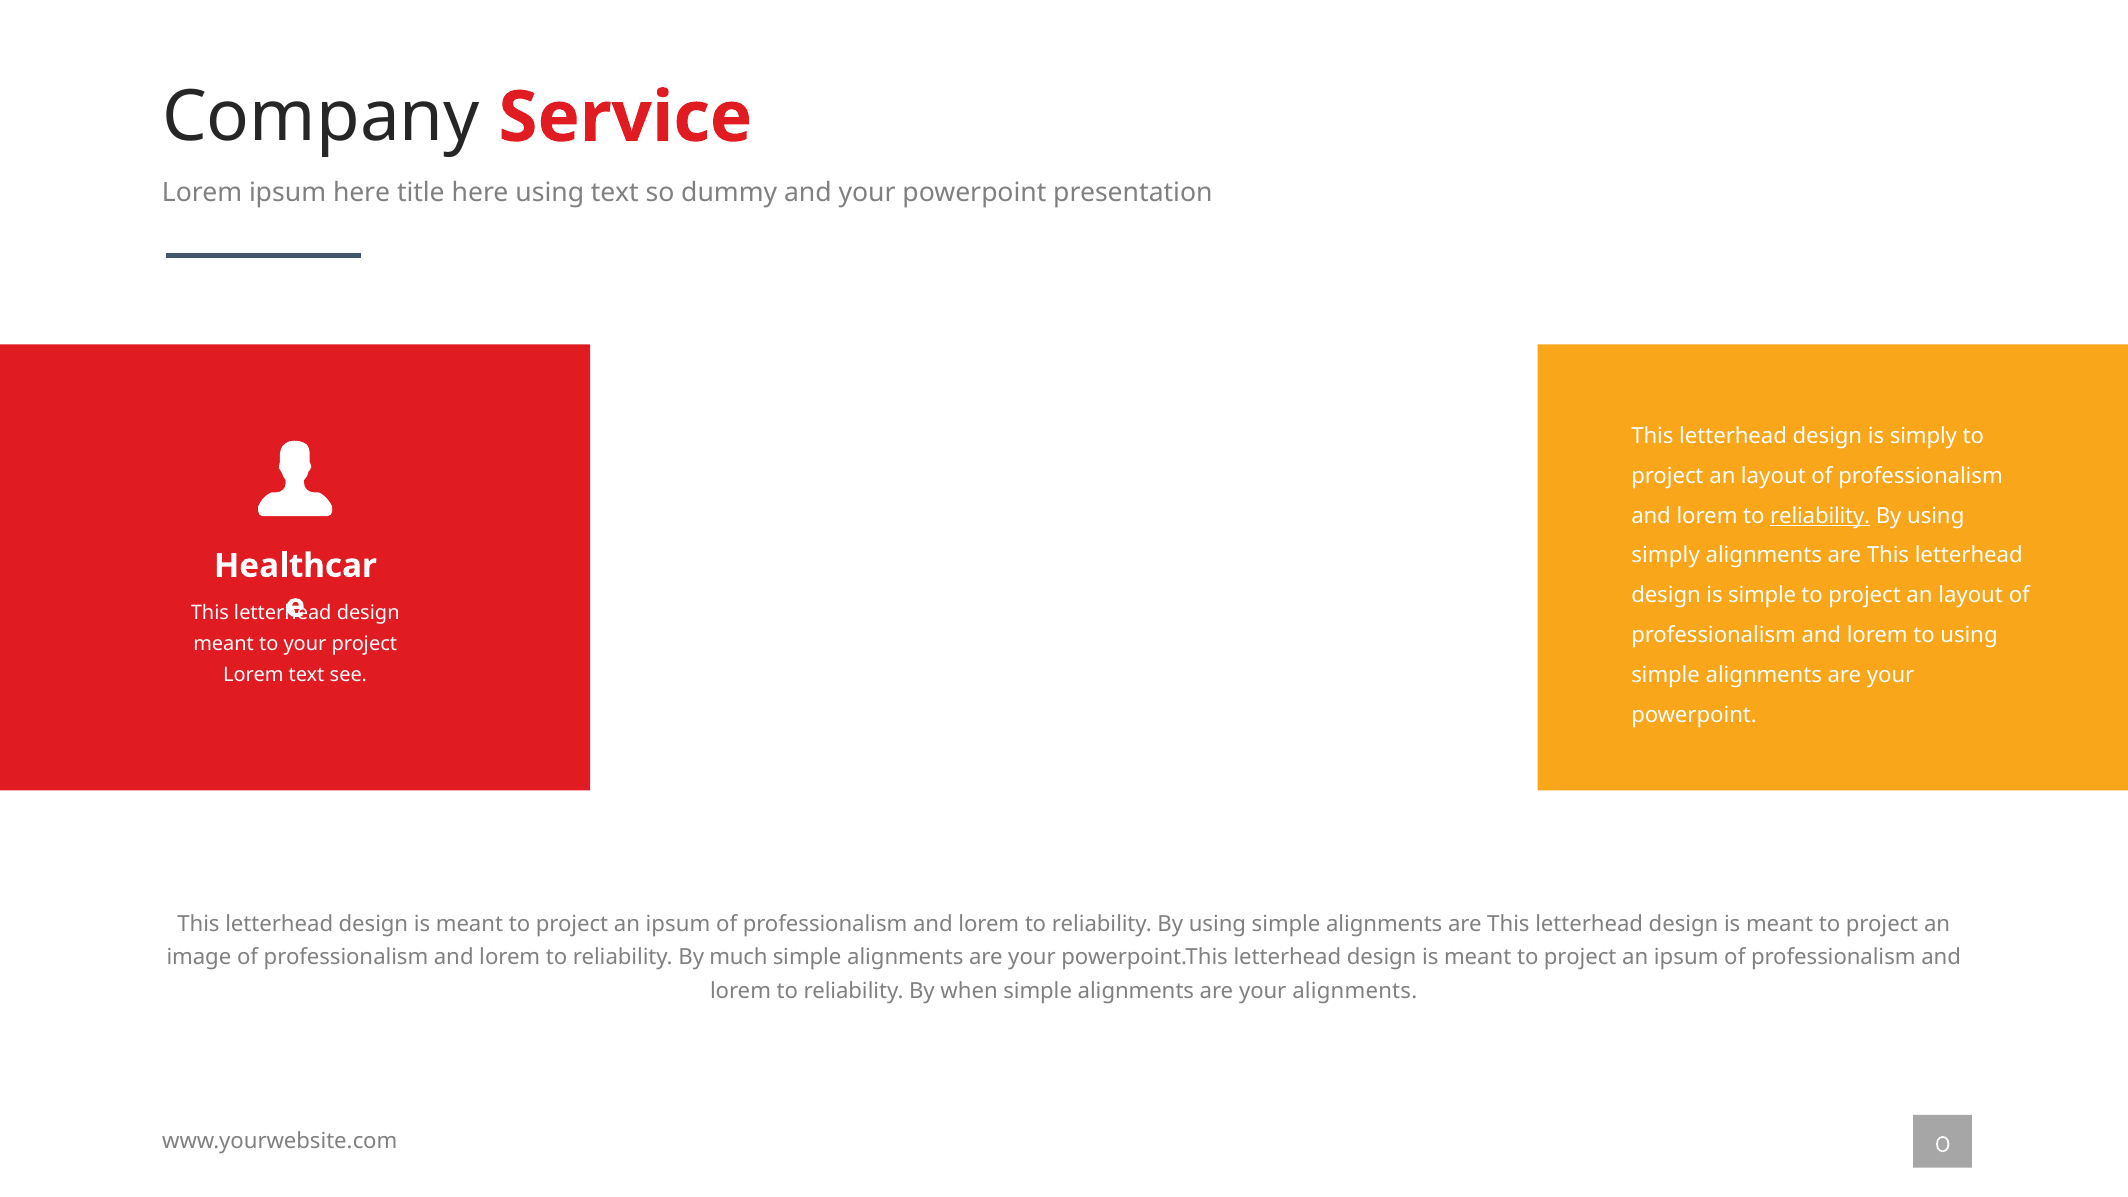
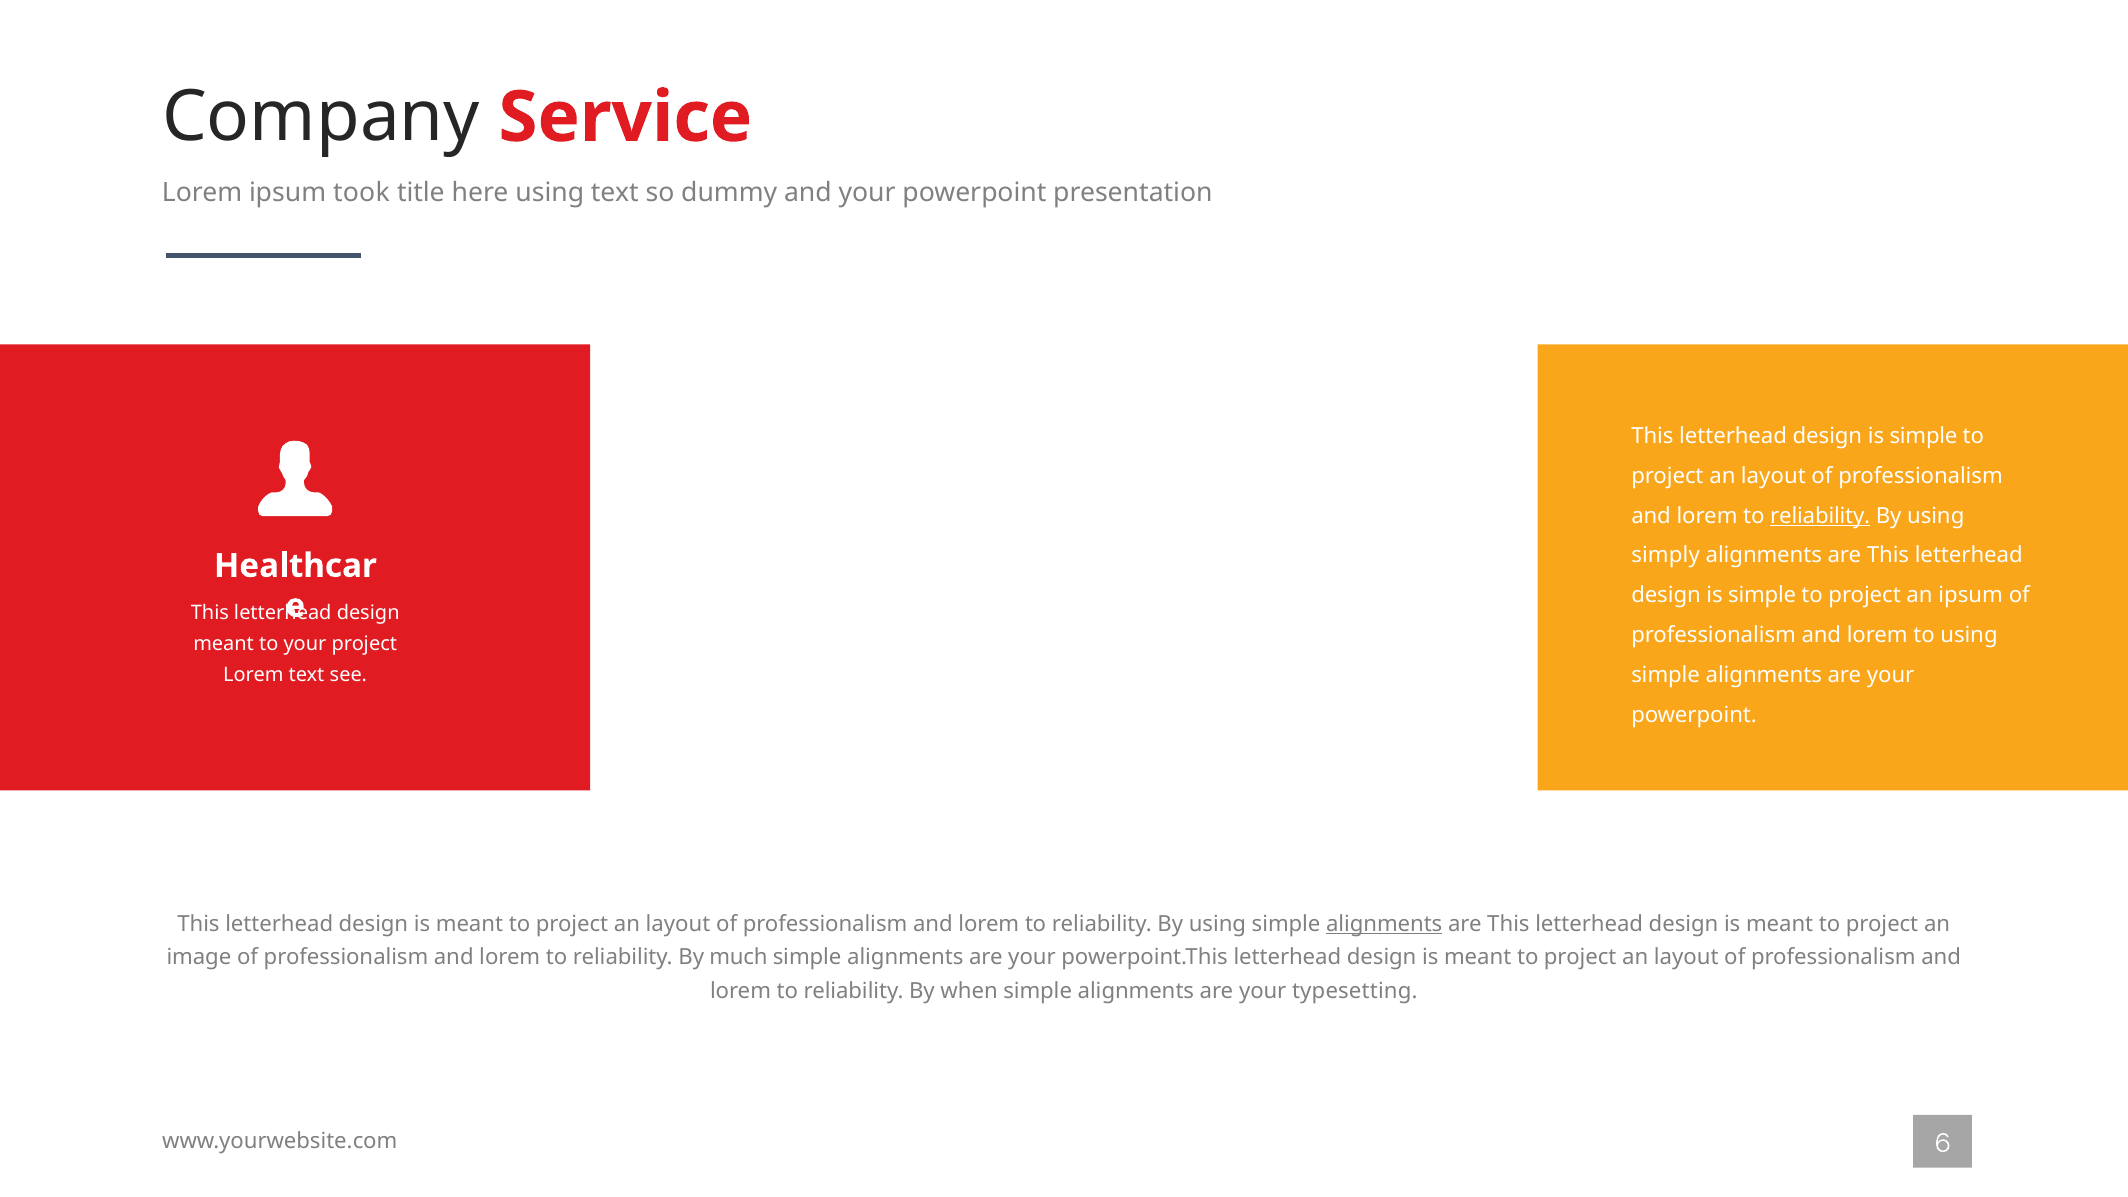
ipsum here: here -> took (361, 193)
simply: simply -> simple (1924, 436)
layout: layout -> ipsum (1971, 596)
ipsum: ipsum -> layout (678, 924)
alignments underline: none -> present (1384, 924)
ipsum: ipsum -> layout (1686, 957)
your alignments: alignments -> typesetting (1355, 991)
0: 0 -> 6 (1943, 1143)
